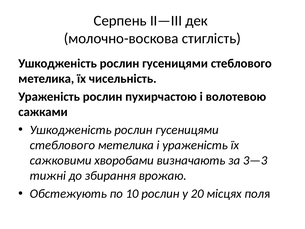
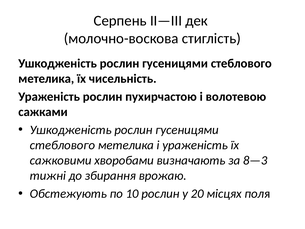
3—3: 3—3 -> 8—3 (255, 160)
